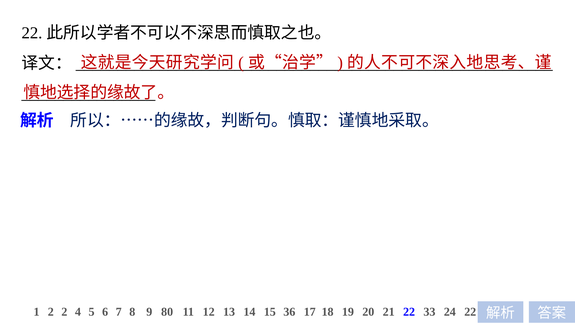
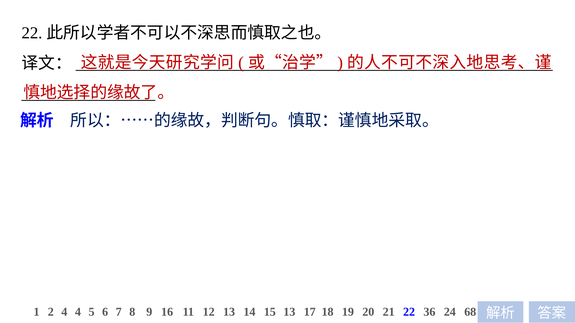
2 2: 2 -> 4 (64, 313)
80: 80 -> 16 (167, 313)
15 36: 36 -> 13 (289, 313)
33: 33 -> 36 (429, 313)
24 22: 22 -> 68 (470, 313)
